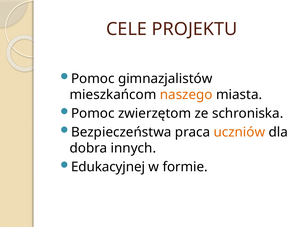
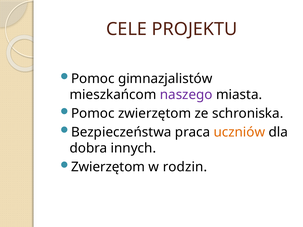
naszego colour: orange -> purple (186, 95)
Edukacyjnej: Edukacyjnej -> Zwierzętom (108, 167)
formie: formie -> rodzin (185, 167)
